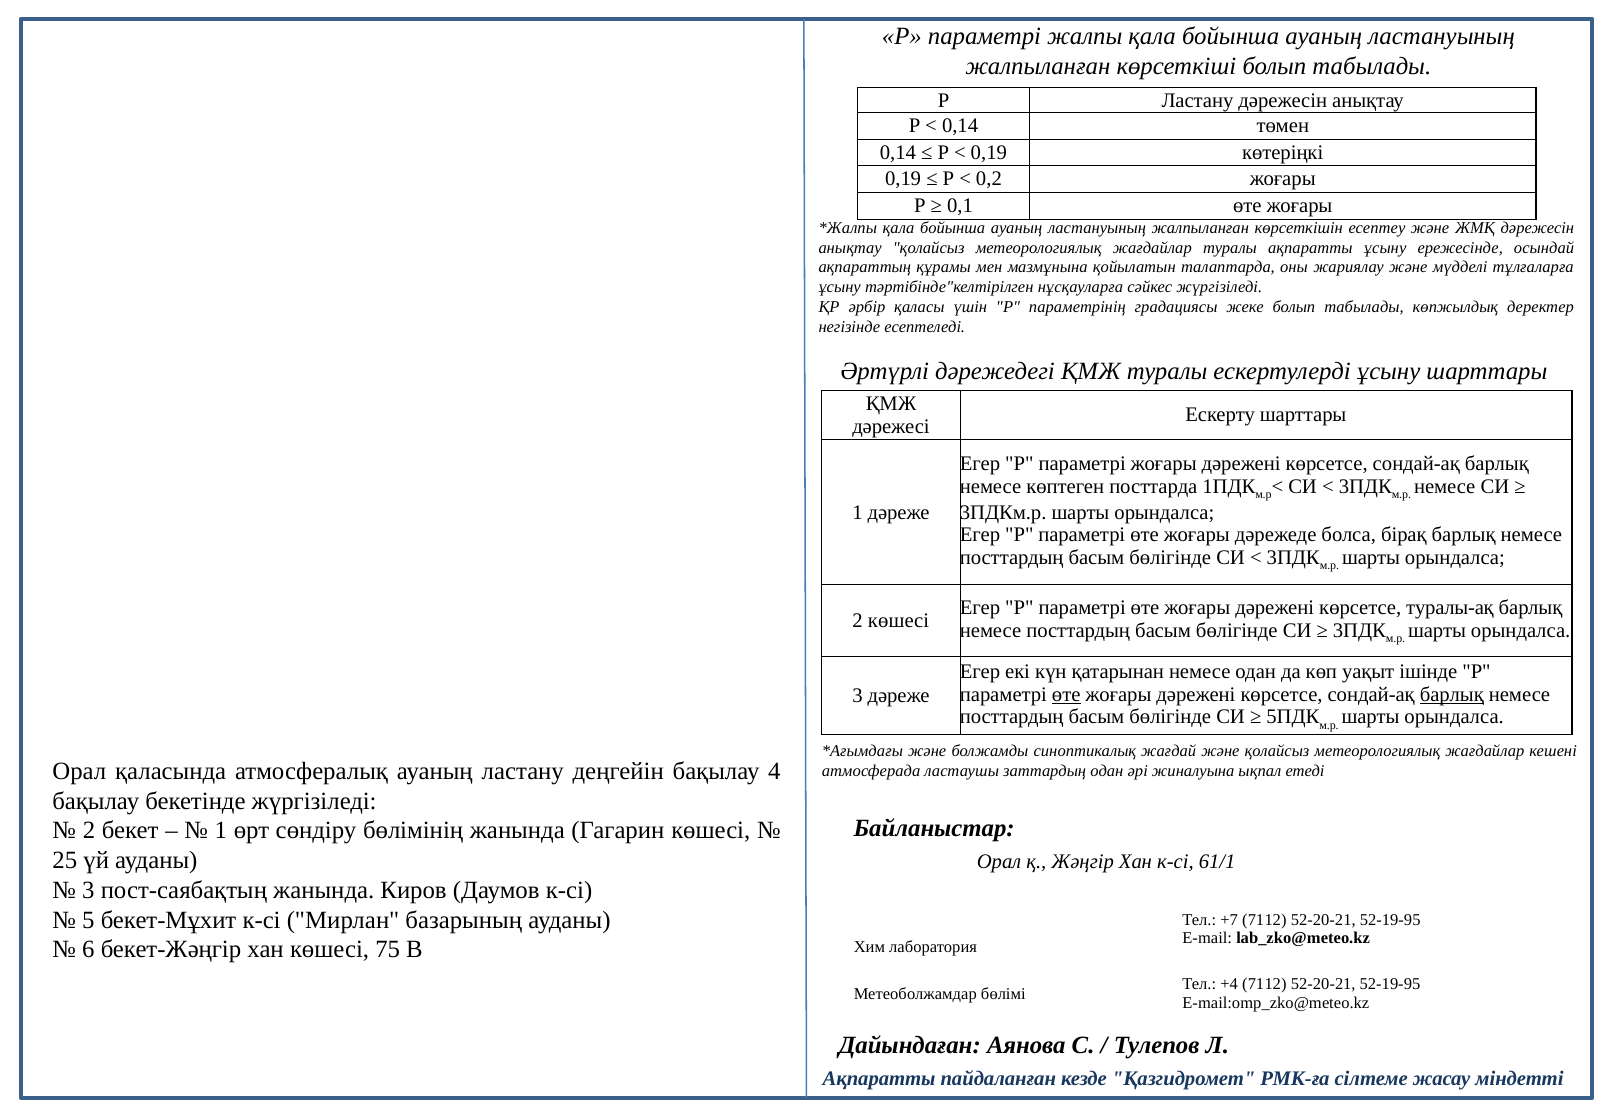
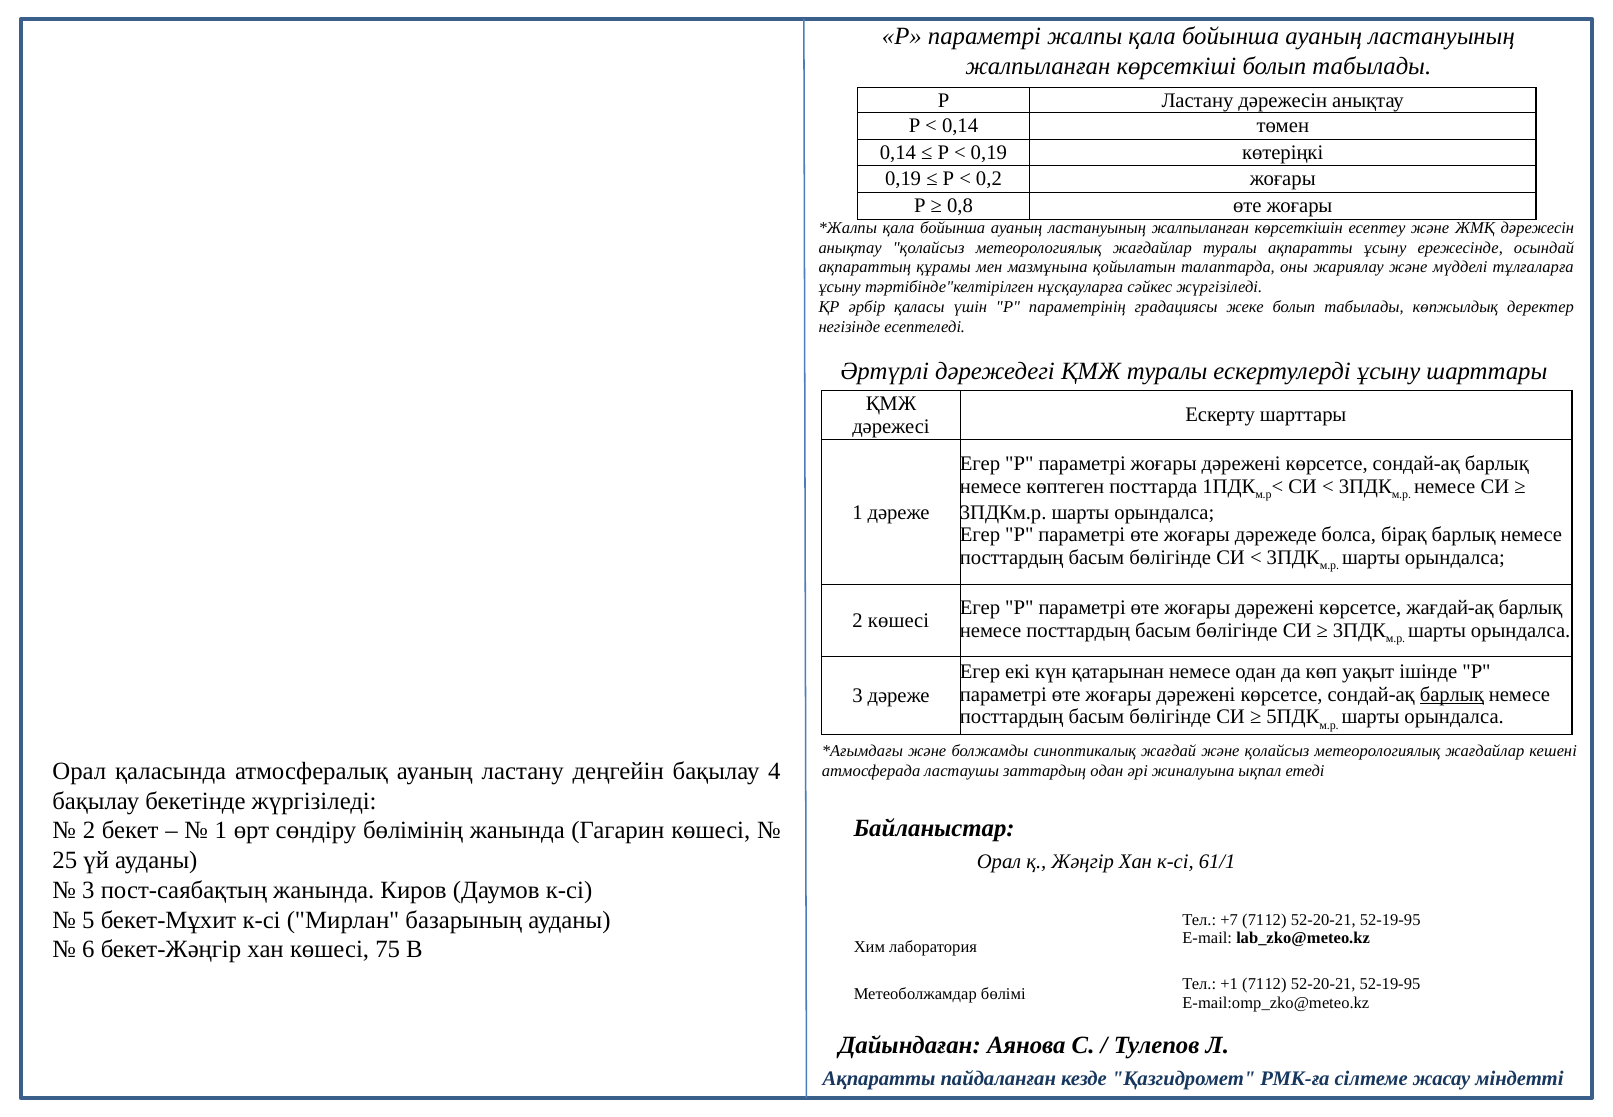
0,1: 0,1 -> 0,8 (960, 205)
туралы-ақ: туралы-ақ -> жағдай-ақ (1450, 607)
өте underline: present -> none (1066, 694)
+4: +4 -> +1 (1229, 984)
